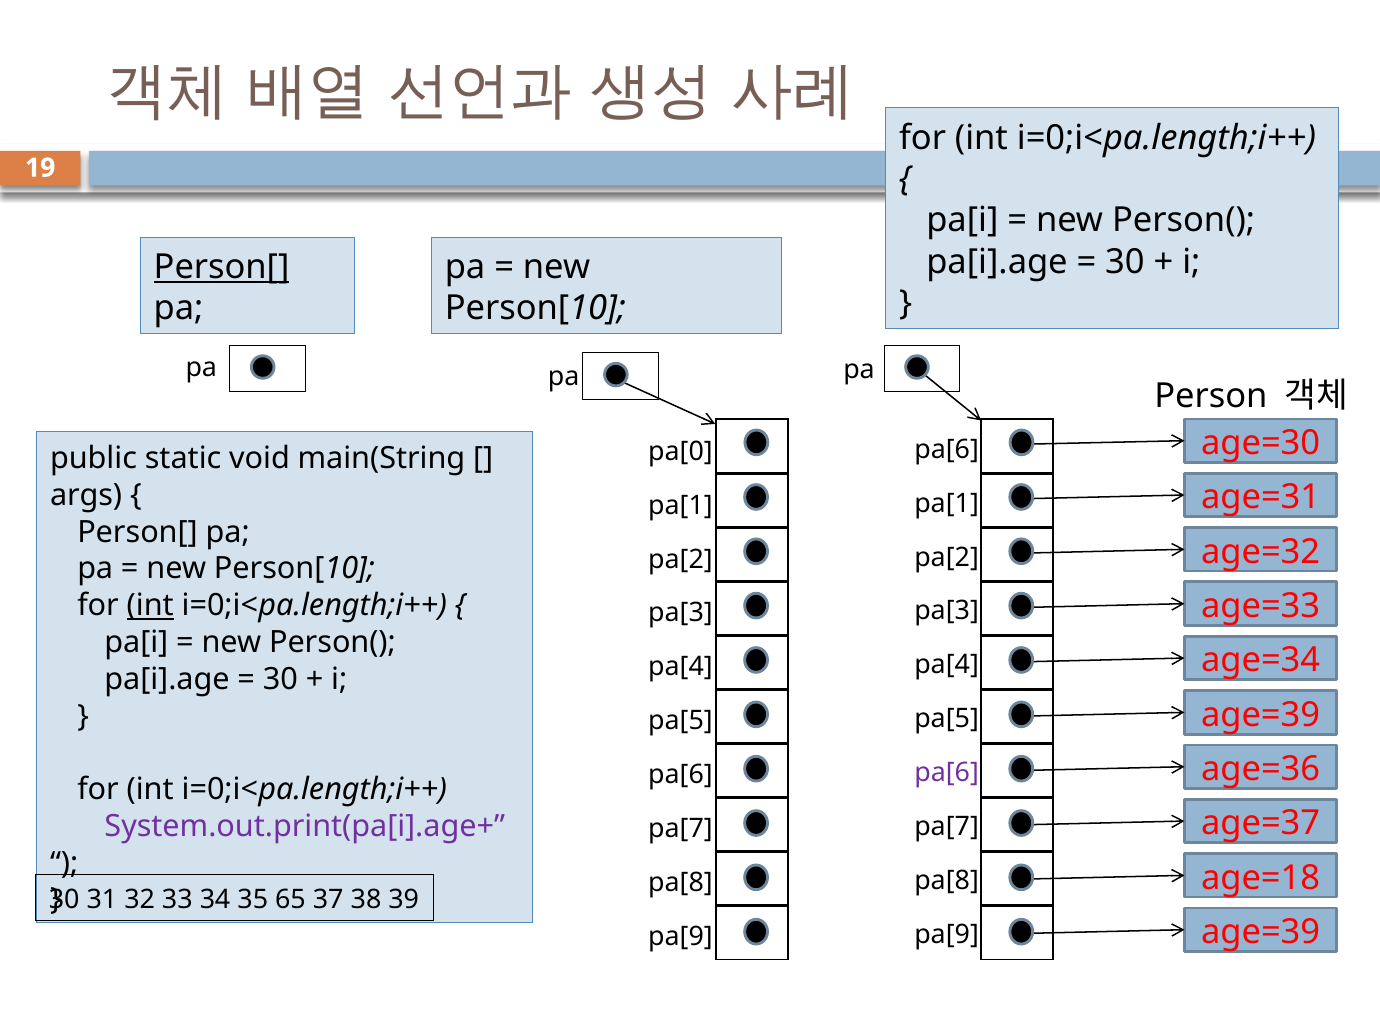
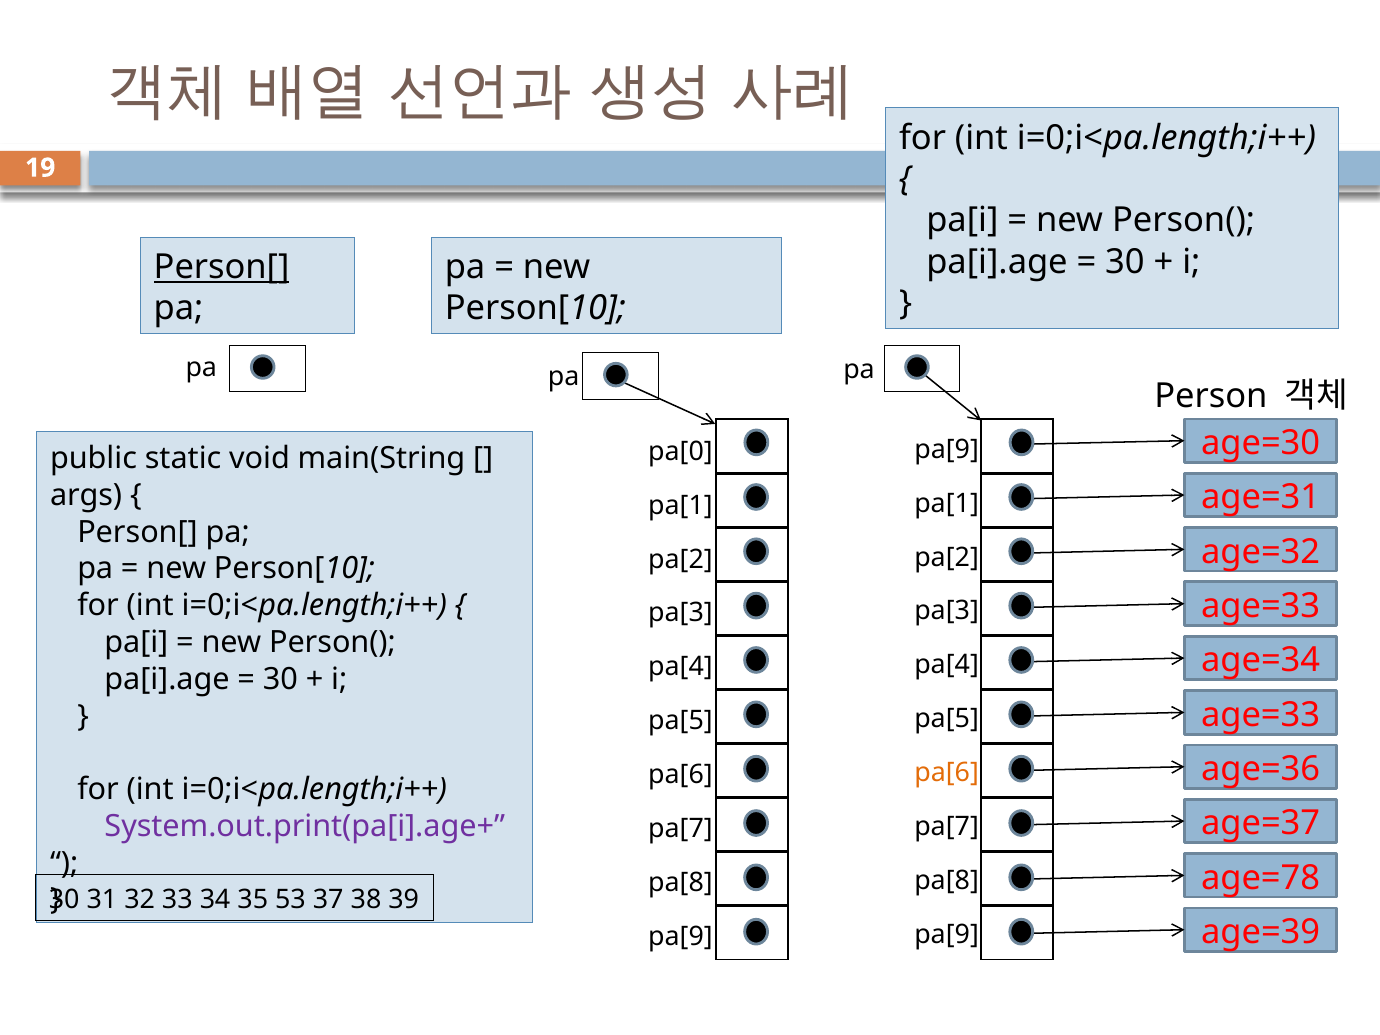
pa[6: pa[6 -> pa[9 (947, 449)
int underline: present -> none (150, 606)
age=39: age=39 -> age=33 (1261, 715)
pa[6 colour: purple -> orange (947, 773)
age=18: age=18 -> age=78 (1261, 878)
65: 65 -> 53 (290, 899)
